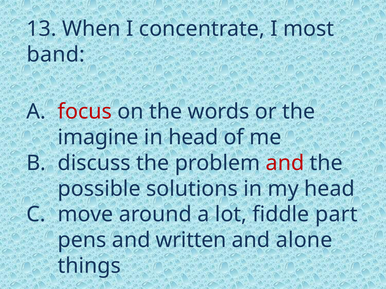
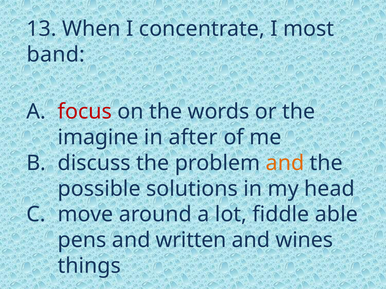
in head: head -> after (193, 138)
and colour: red -> orange (285, 163)
part: part -> able (336, 215)
alone: alone -> wines (304, 241)
